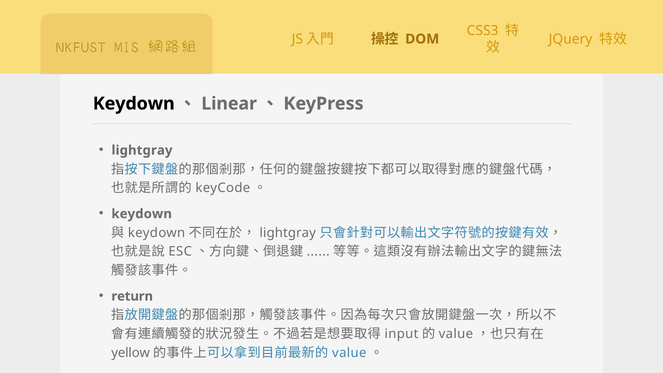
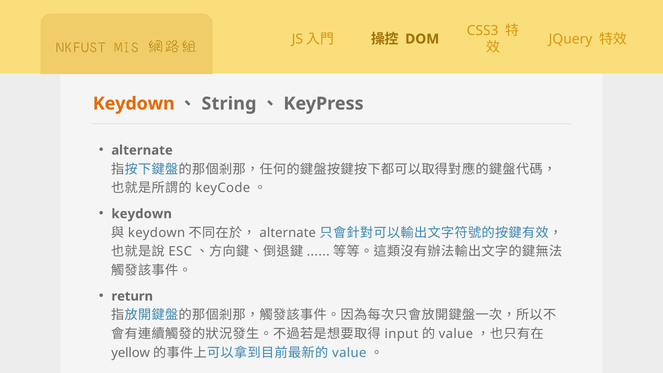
Keydown colour: black -> orange (134, 104)
Linear: Linear -> String (229, 104)
lightgray: lightgray -> alternate (142, 150)
lightgray: lightgray -> alternate (288, 233)
